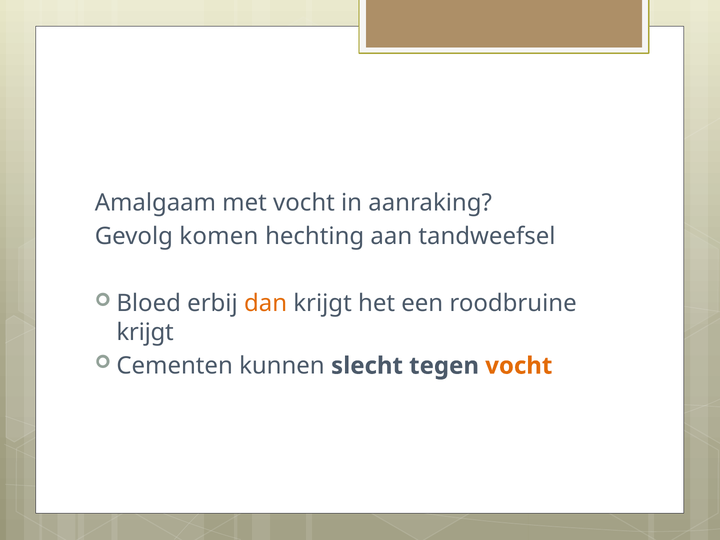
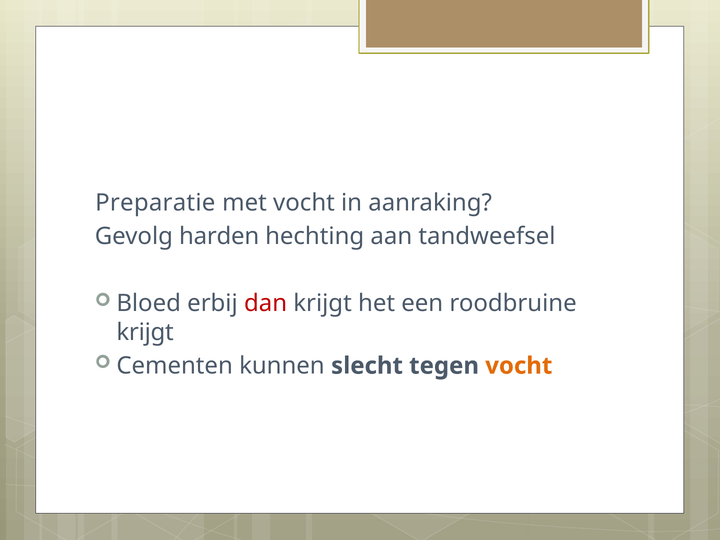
Amalgaam: Amalgaam -> Preparatie (155, 203)
komen: komen -> harden (219, 236)
dan colour: orange -> red (266, 303)
